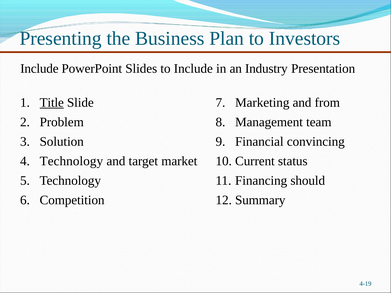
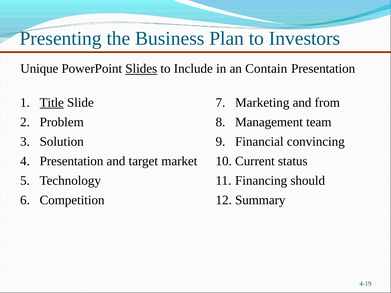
Include: Include -> Unique (39, 69)
Slides underline: none -> present (141, 69)
Industry: Industry -> Contain (266, 69)
Technology: Technology -> Presentation (71, 161)
